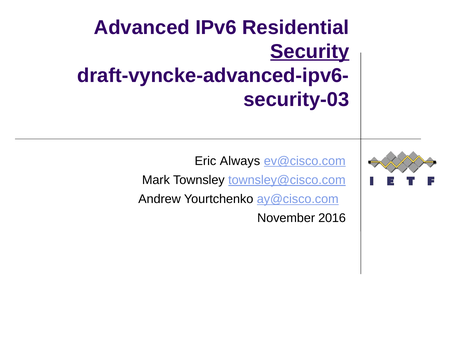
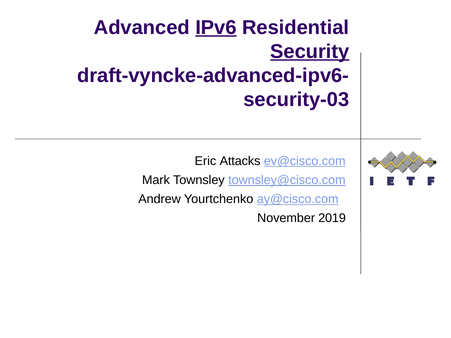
IPv6 underline: none -> present (216, 27)
Always: Always -> Attacks (240, 161)
2016: 2016 -> 2019 (332, 218)
